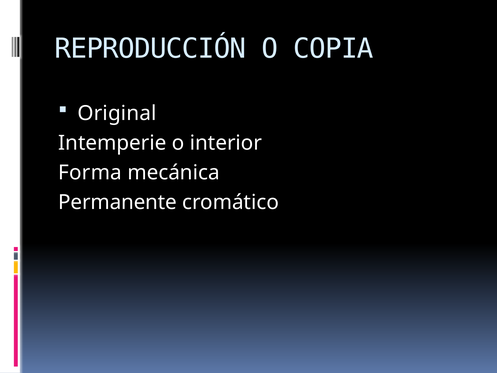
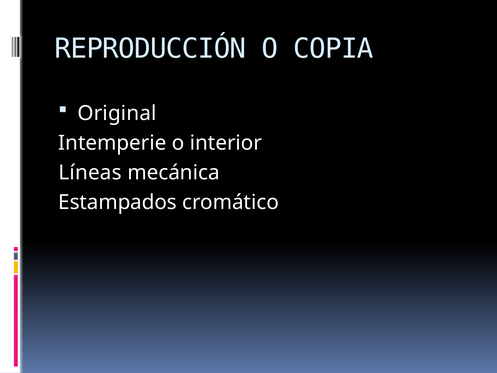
Forma: Forma -> Líneas (90, 173)
Permanente: Permanente -> Estampados (118, 202)
